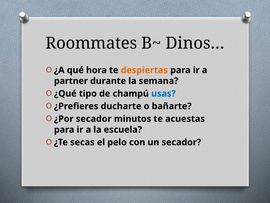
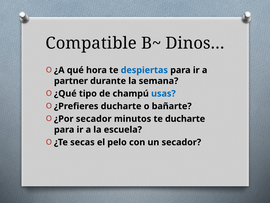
Roommates: Roommates -> Compatible (91, 43)
despiertas colour: orange -> blue (144, 70)
te acuestas: acuestas -> ducharte (185, 119)
